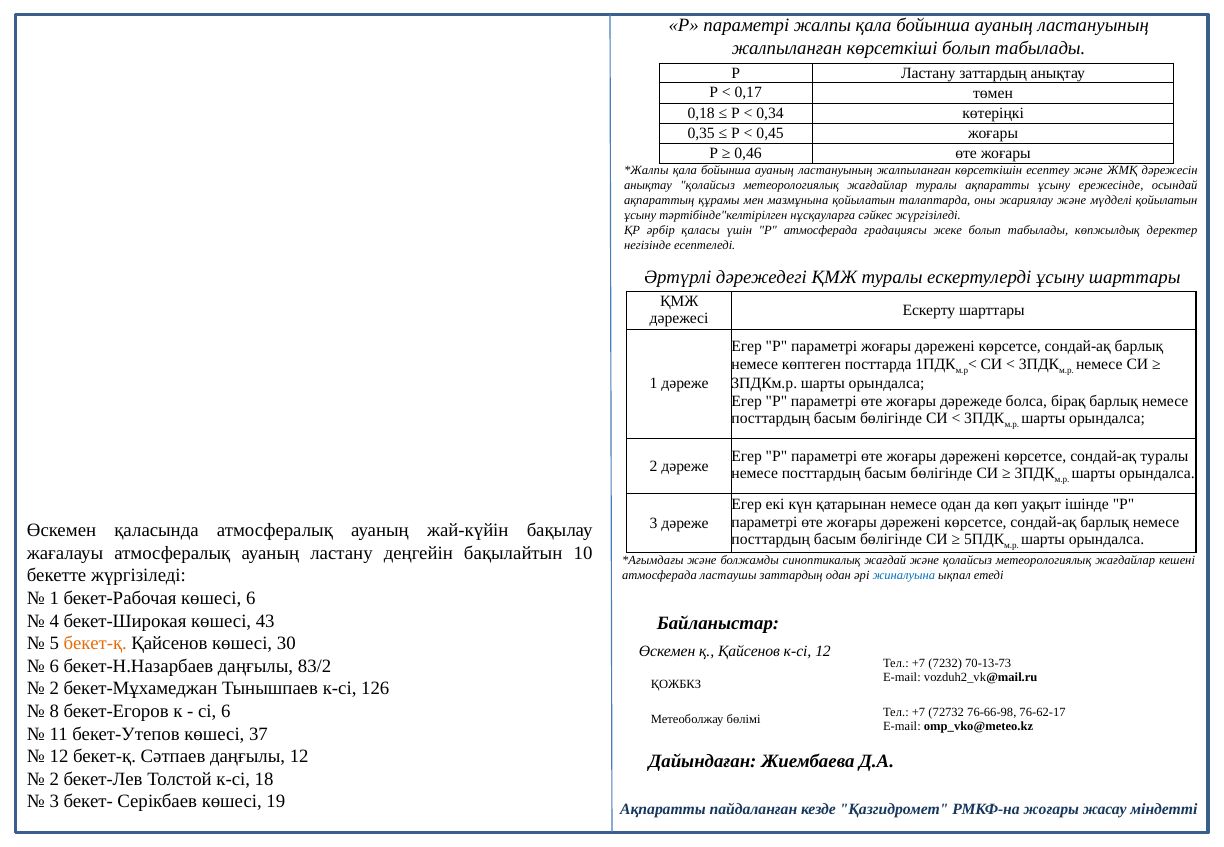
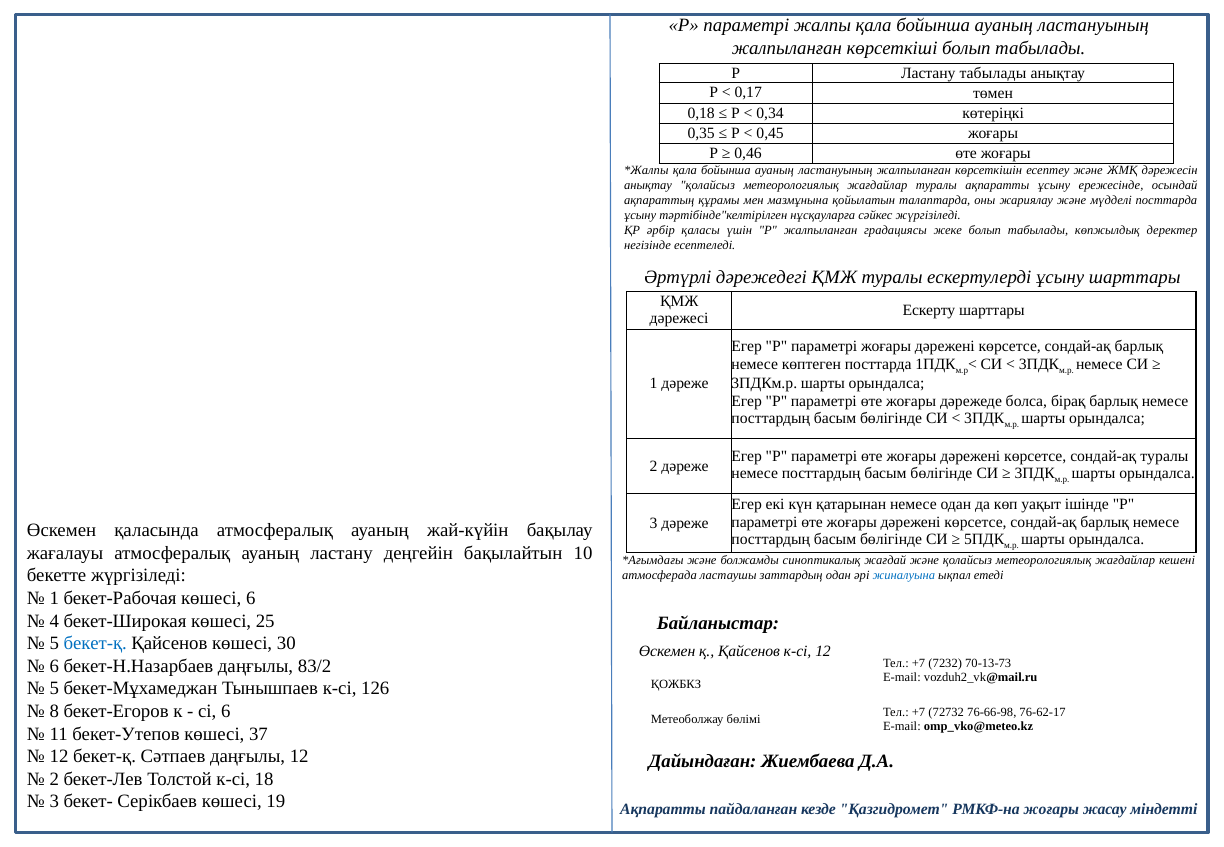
Ластану заттардың: заттардың -> табылады (993, 73)
мүдделі қойылатын: қойылатын -> посттарда (1166, 200)
Р атмосферада: атмосферада -> жалпыланған (821, 230)
43: 43 -> 25 (265, 621)
бекет-қ colour: orange -> blue (95, 644)
2: 2 -> 5 (54, 689)
